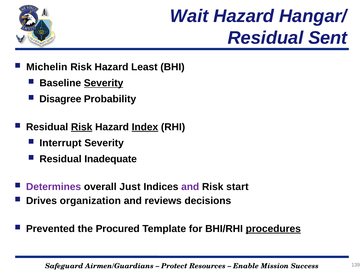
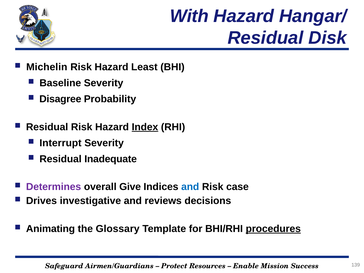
Wait: Wait -> With (189, 16)
Sent: Sent -> Disk (328, 38)
Severity underline: present -> none (104, 83)
Risk underline: present -> none (82, 127)
Just: Just -> Give (130, 187)
and colour: purple -> blue (190, 187)
start: start -> case (237, 187)
organization: organization -> investigative (90, 201)
Prevented: Prevented -> Animating (50, 229)
Procured: Procured -> Glossary (118, 229)
